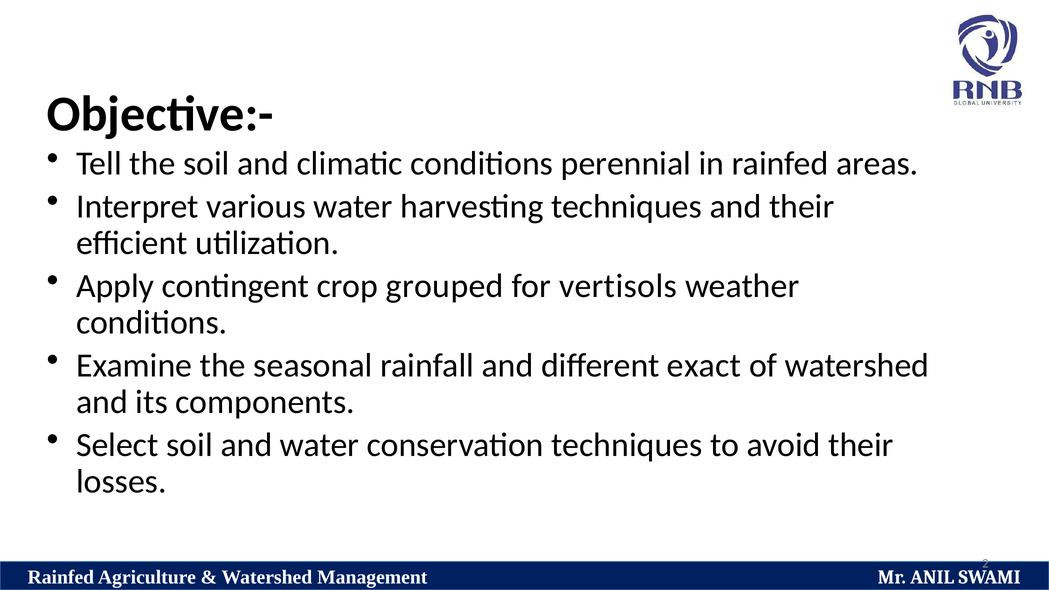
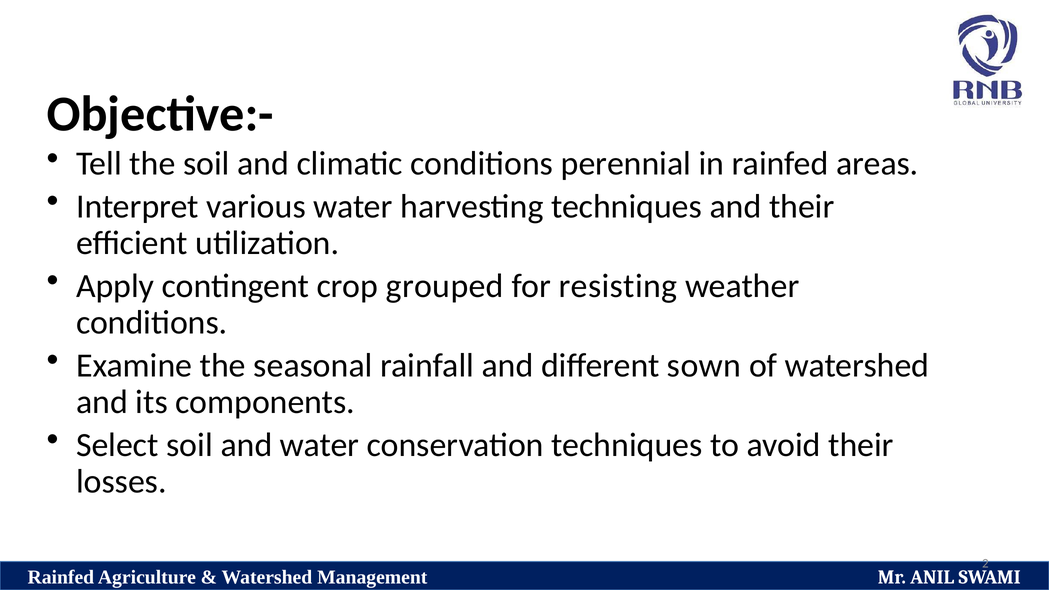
vertisols: vertisols -> resisting (618, 286)
exact: exact -> sown (704, 366)
